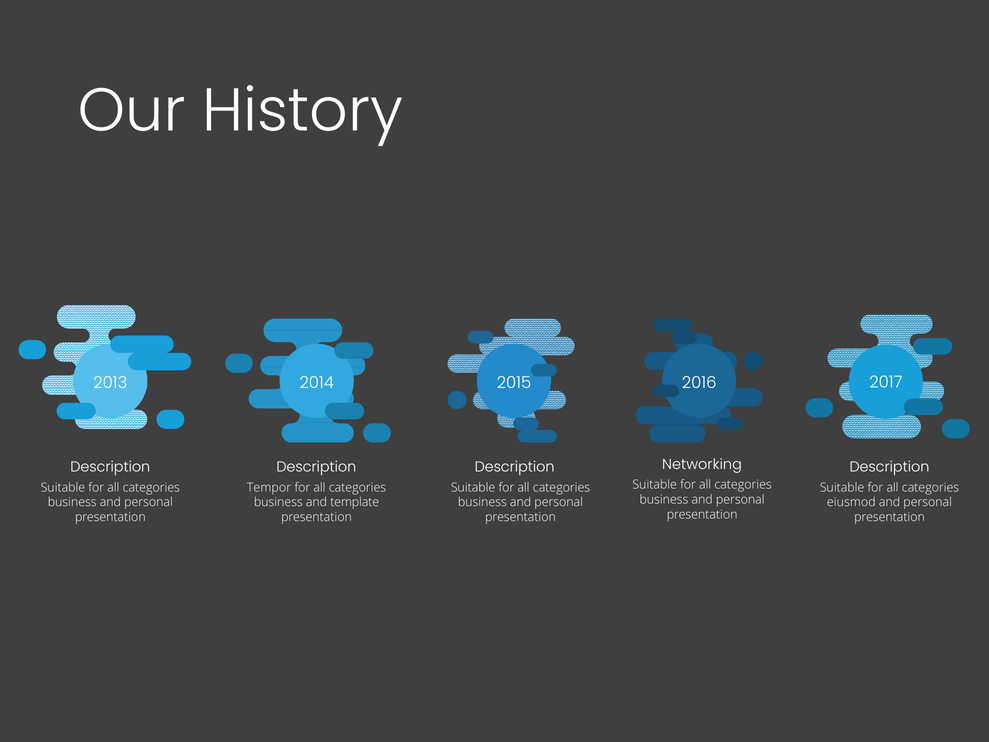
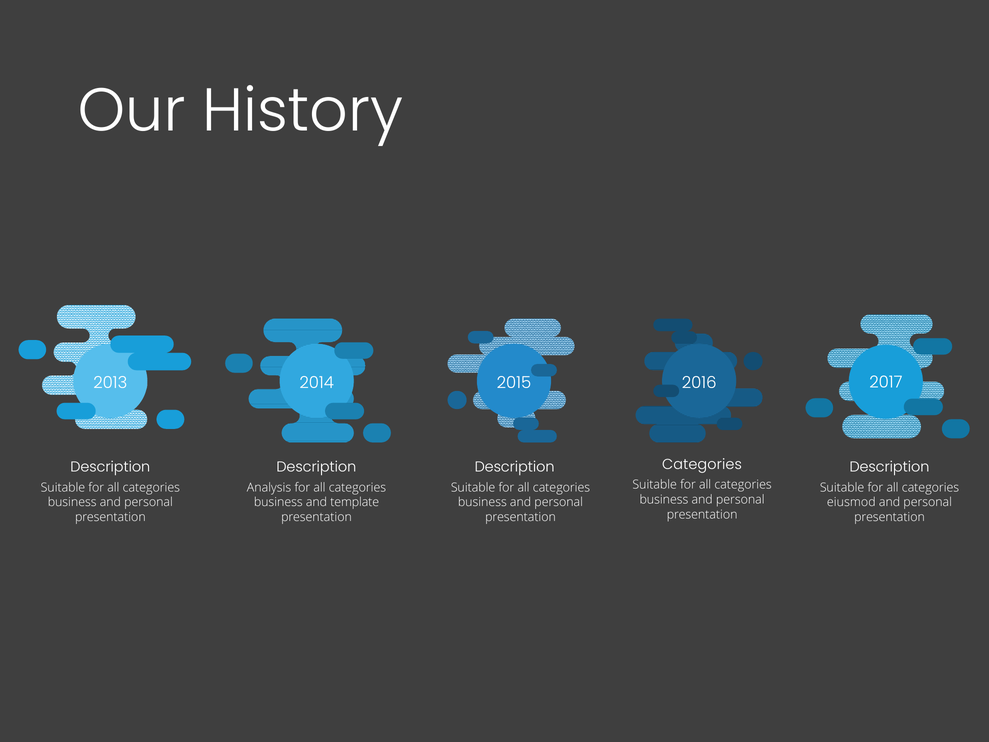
Networking: Networking -> Categories (702, 464)
Tempor: Tempor -> Analysis (269, 487)
